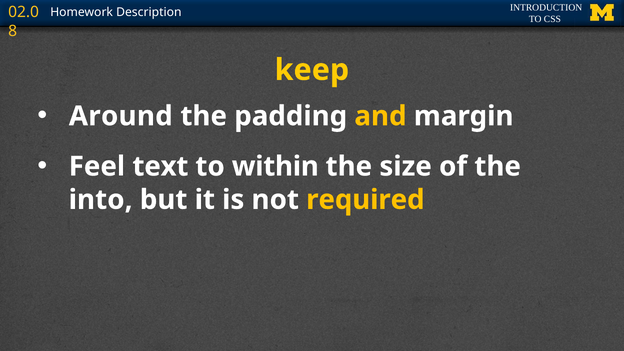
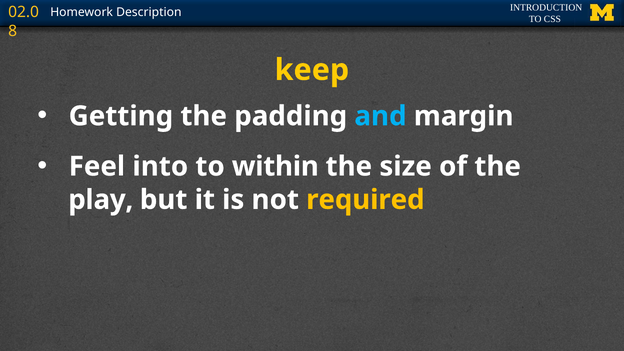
Around: Around -> Getting (121, 116)
and colour: yellow -> light blue (380, 116)
text: text -> into (160, 166)
into: into -> play (101, 200)
